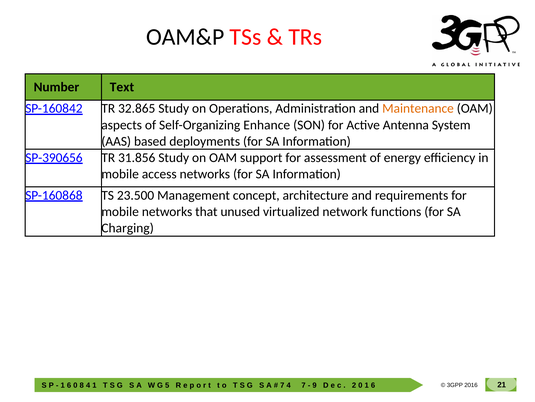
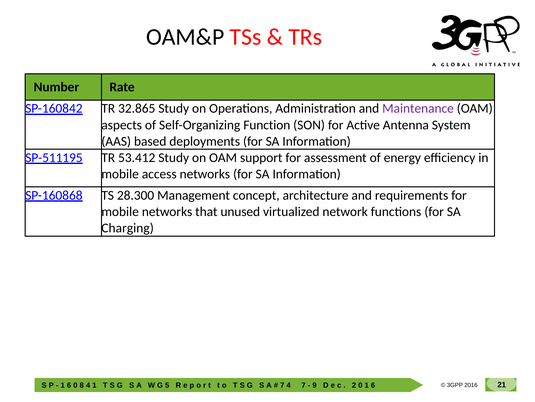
Text: Text -> Rate (122, 87)
Maintenance colour: orange -> purple (418, 108)
Enhance: Enhance -> Function (267, 125)
SP-390656: SP-390656 -> SP-511195 (54, 157)
31.856: 31.856 -> 53.412 (137, 157)
23.500: 23.500 -> 28.300 (136, 195)
